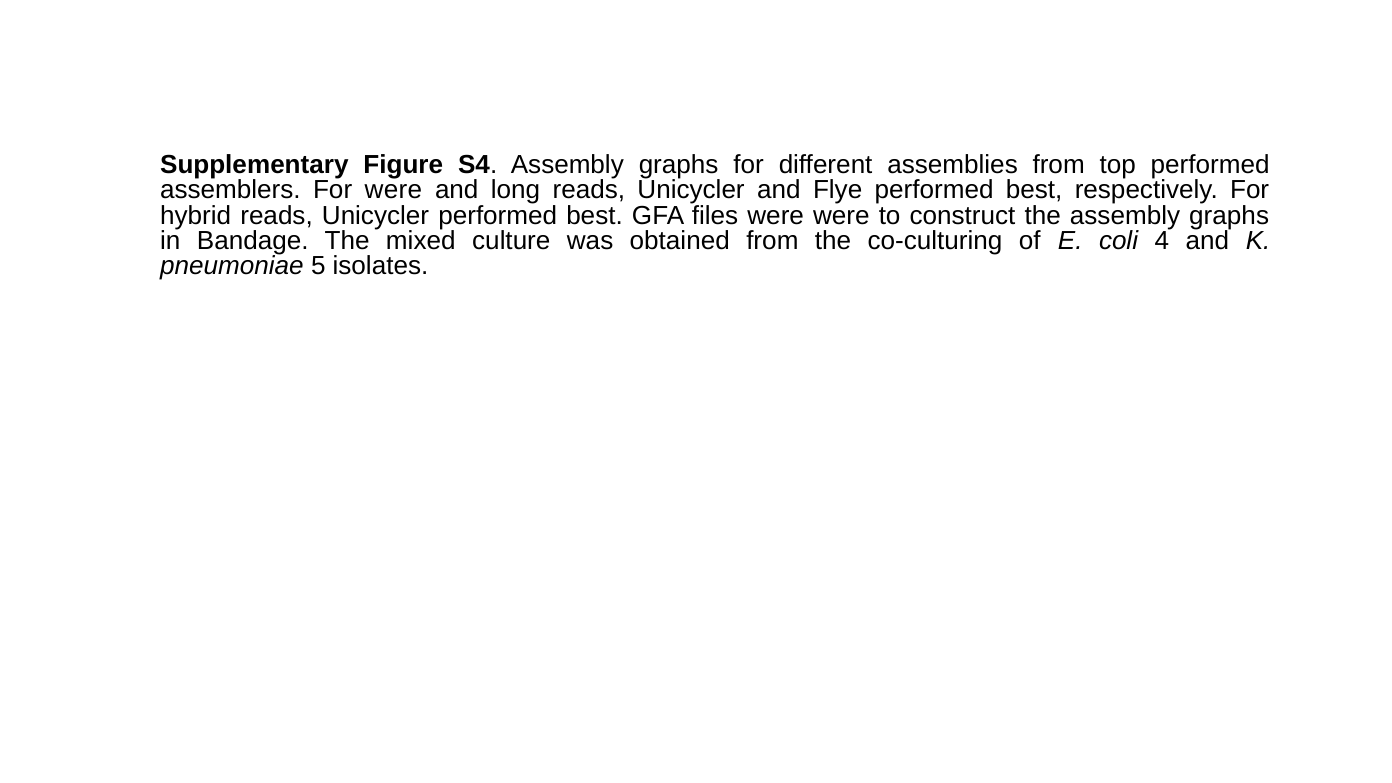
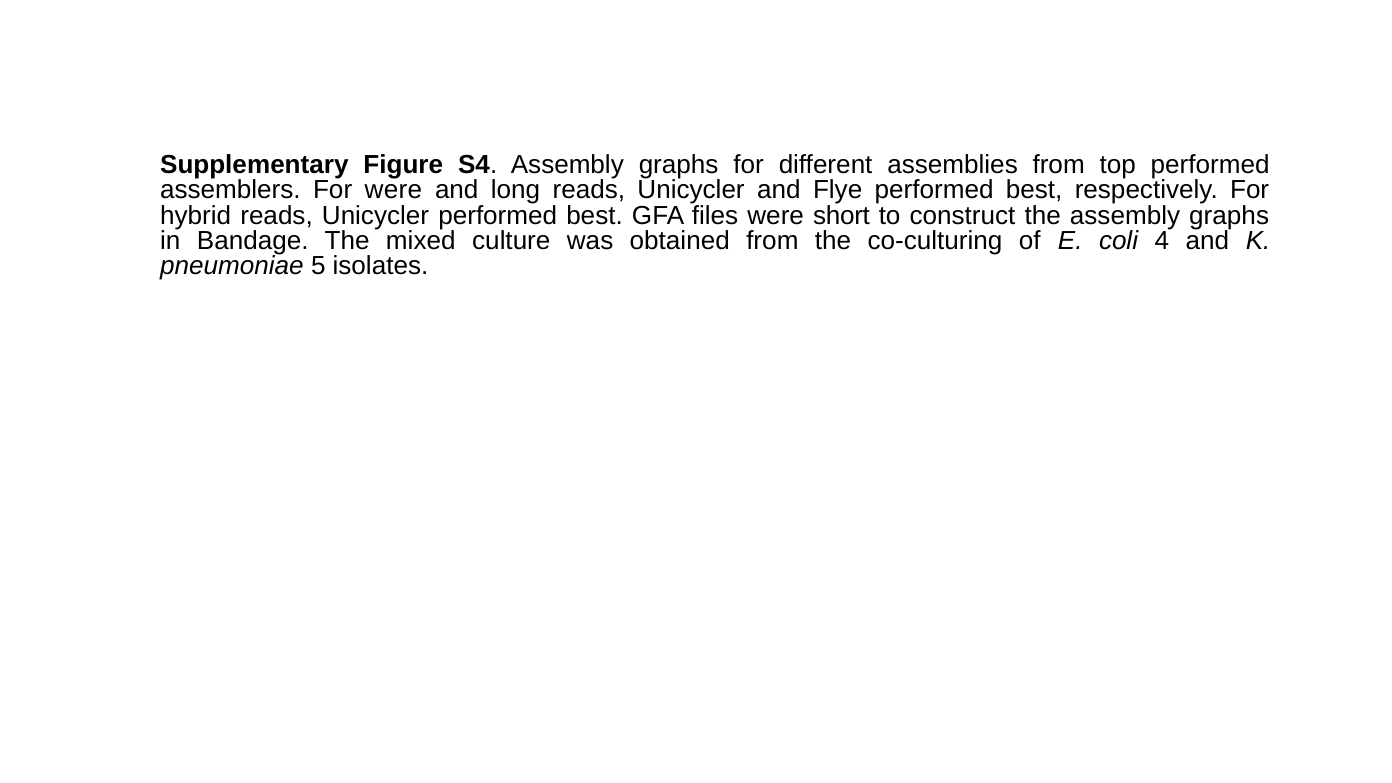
were were: were -> short (841, 215)
